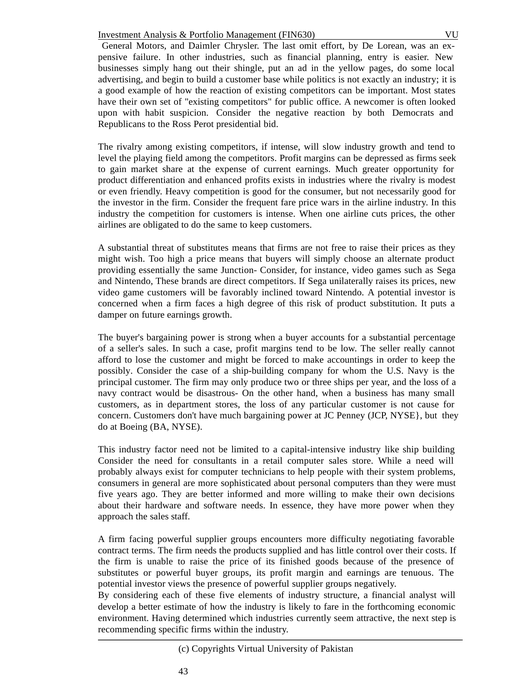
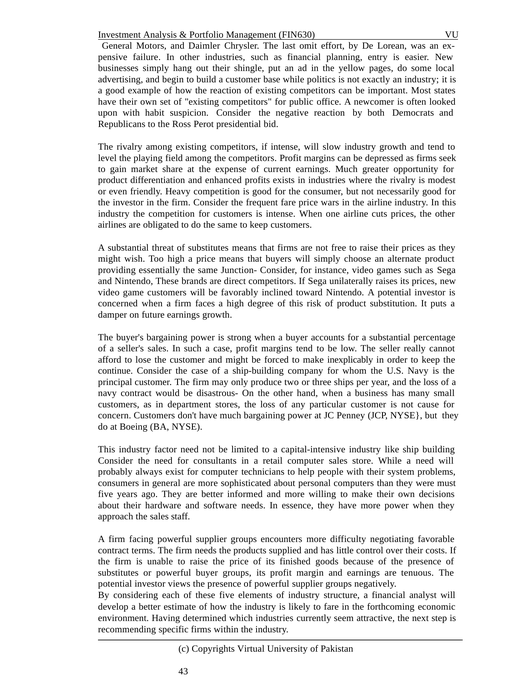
accountings: accountings -> inexplicably (350, 360)
possibly: possibly -> continue (116, 371)
